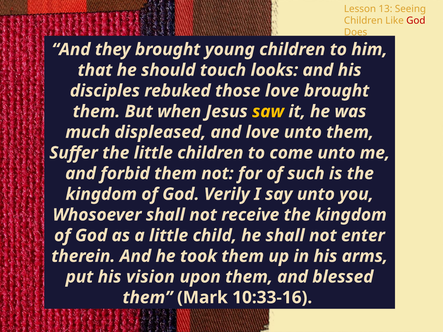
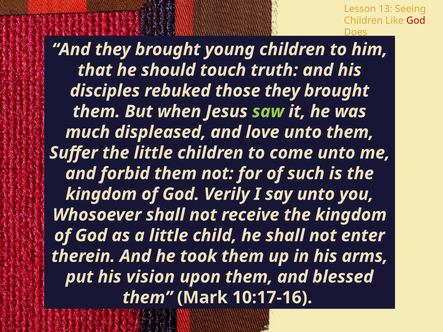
looks: looks -> truth (274, 70)
those love: love -> they (282, 91)
saw colour: yellow -> light green (268, 112)
10:33-16: 10:33-16 -> 10:17-16 (272, 298)
